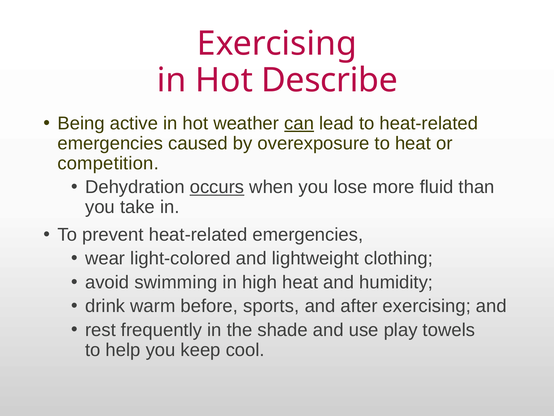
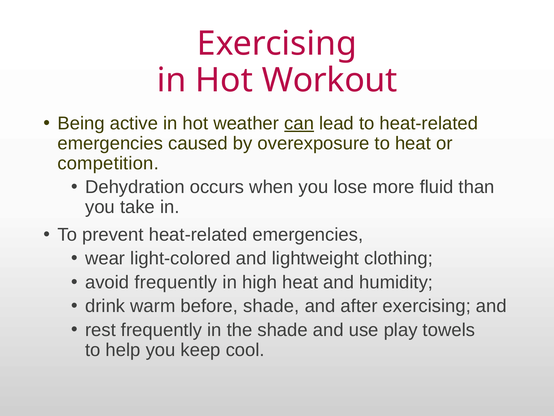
Describe: Describe -> Workout (330, 80)
occurs underline: present -> none (217, 187)
avoid swimming: swimming -> frequently (176, 282)
before sports: sports -> shade (271, 306)
